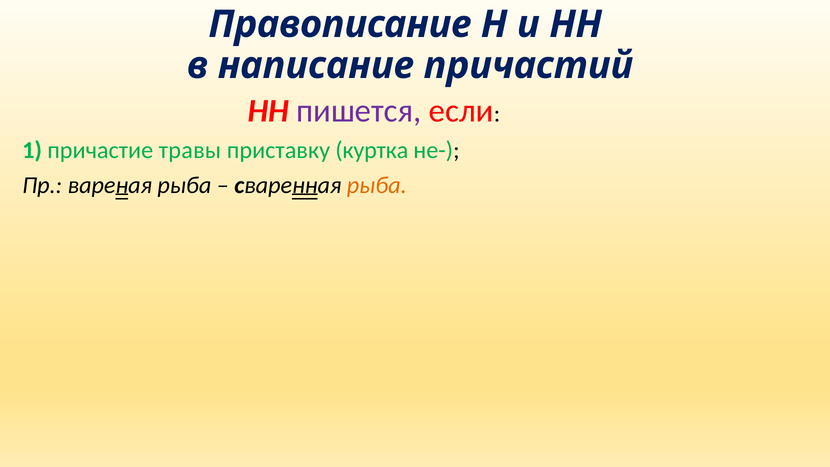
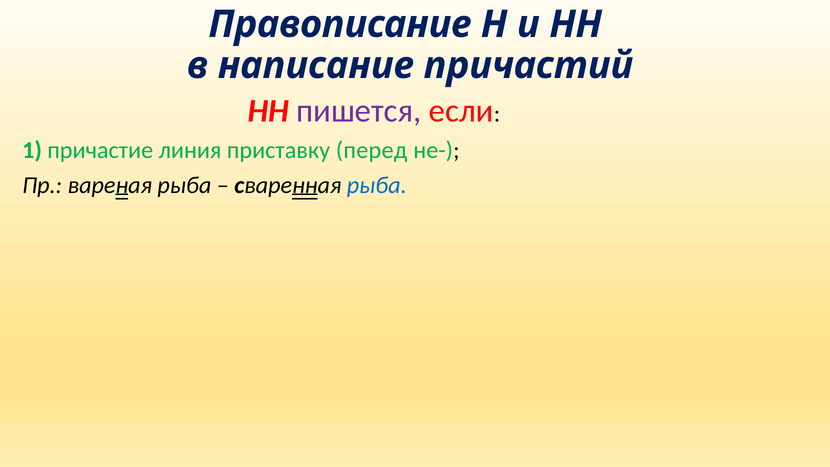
травы: травы -> линия (190, 150)
куртка: куртка -> перед (372, 150)
рыба colour: orange -> blue (377, 185)
